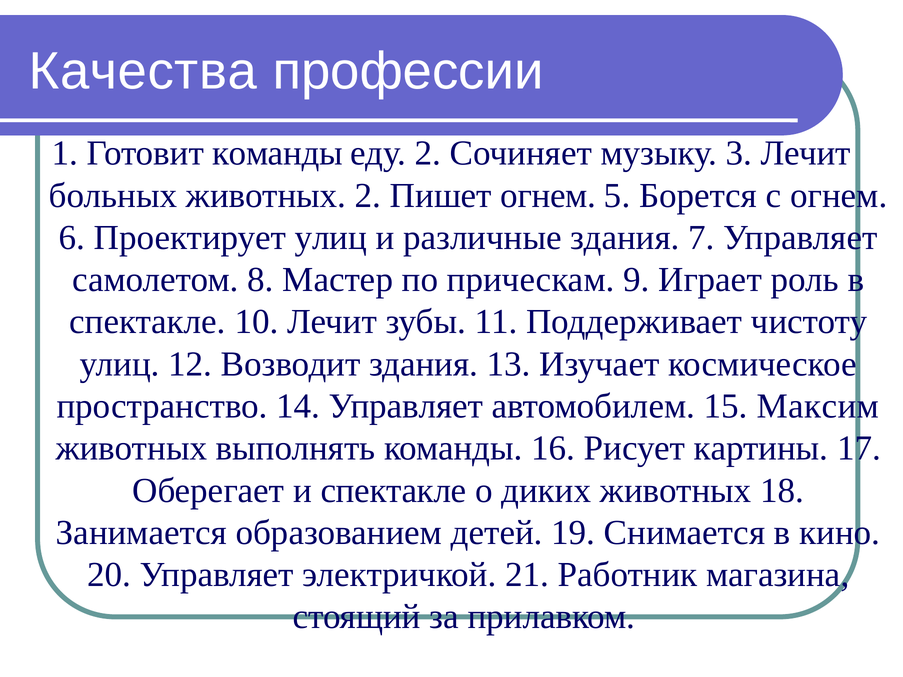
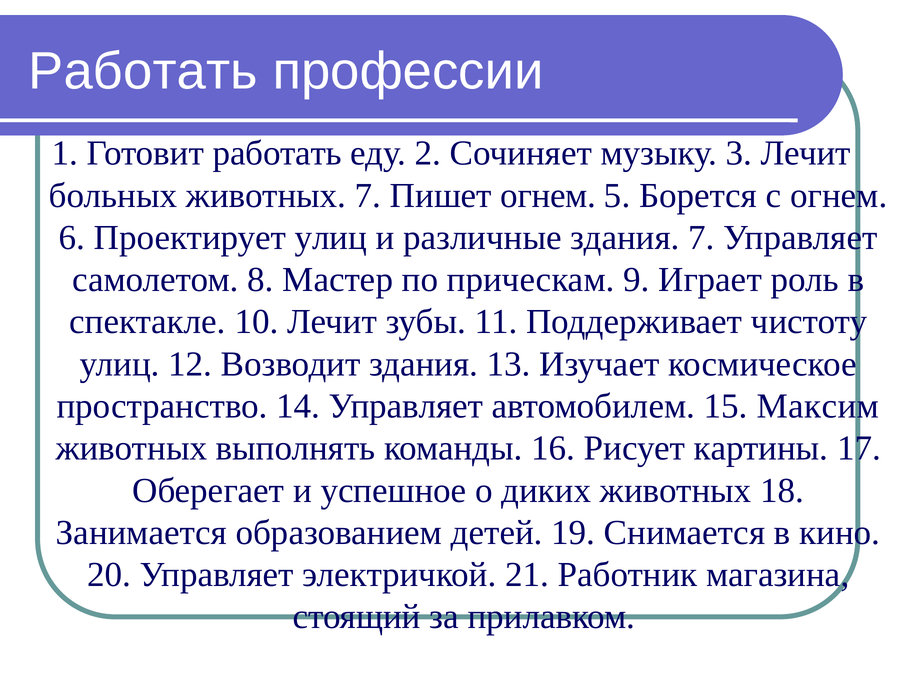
Качества: Качества -> Работать (143, 71)
Готовит команды: команды -> работать (277, 153)
животных 2: 2 -> 7 (368, 195)
и спектакле: спектакле -> успешное (393, 491)
